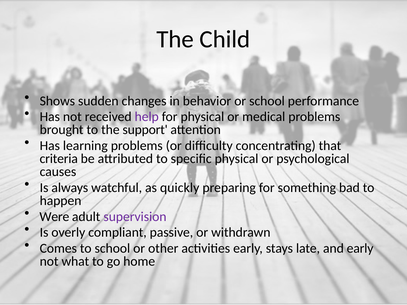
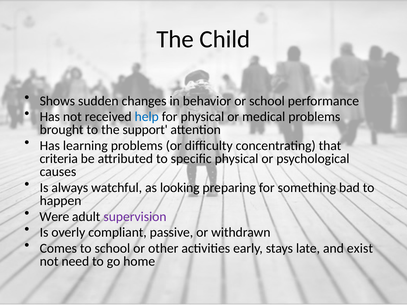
help colour: purple -> blue (147, 117)
quickly: quickly -> looking (180, 188)
and early: early -> exist (360, 249)
what: what -> need (75, 262)
